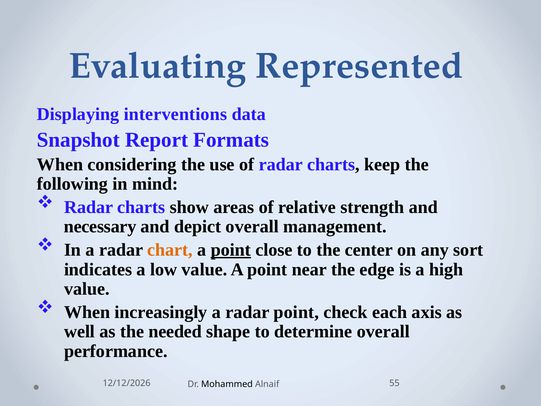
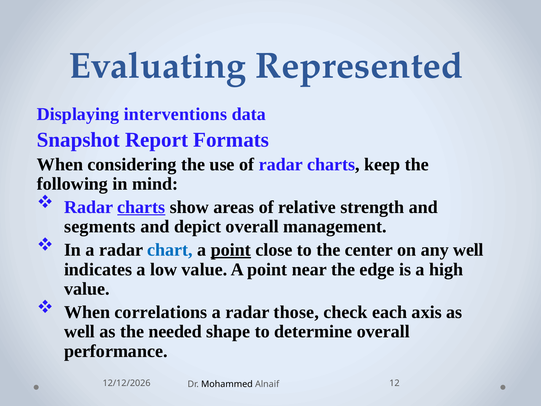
charts underline: none -> present (141, 207)
necessary: necessary -> segments (100, 226)
chart colour: orange -> blue (170, 250)
any sort: sort -> well (468, 250)
increasingly: increasingly -> correlations (161, 312)
radar point: point -> those (296, 312)
55: 55 -> 12 (394, 383)
